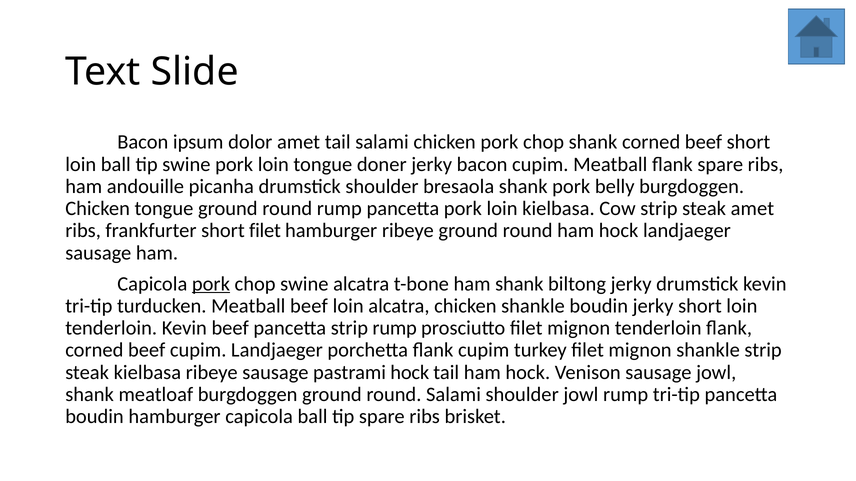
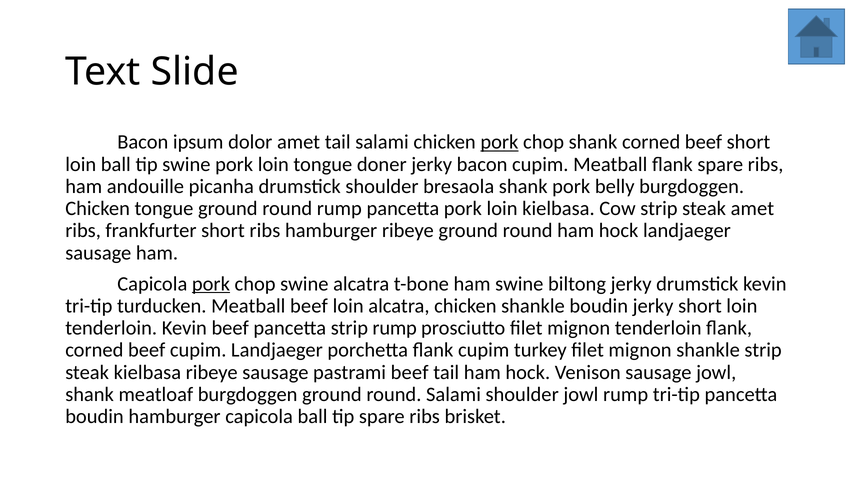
pork underline: none -> present (499, 142)
short filet: filet -> ribs (265, 231)
ham shank: shank -> swine (519, 284)
pastrami hock: hock -> beef (410, 373)
